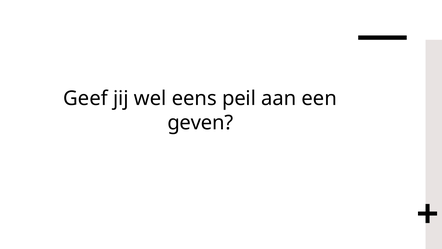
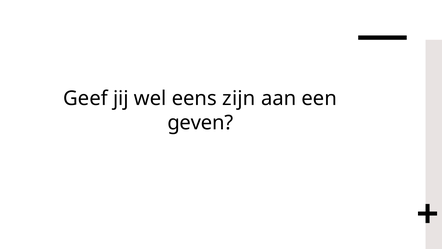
peil: peil -> zijn (239, 98)
